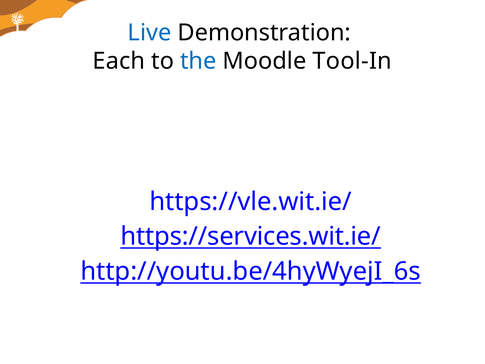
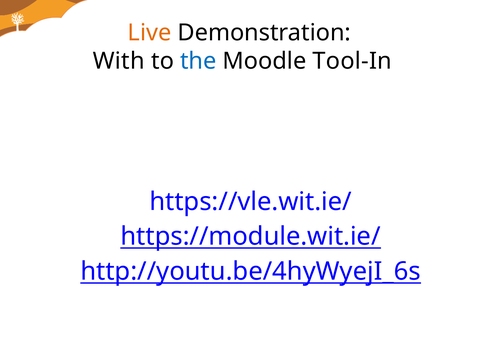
Live colour: blue -> orange (150, 33)
Each: Each -> With (119, 61)
https://services.wit.ie/: https://services.wit.ie/ -> https://module.wit.ie/ (251, 236)
